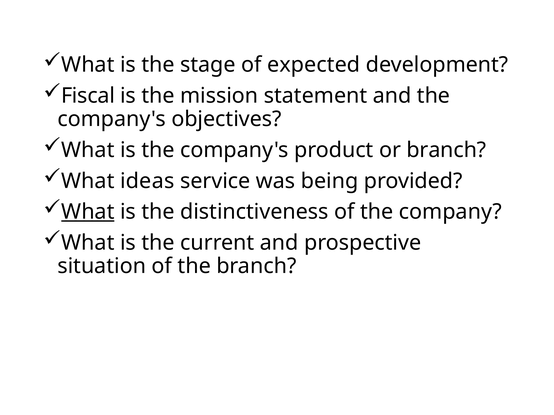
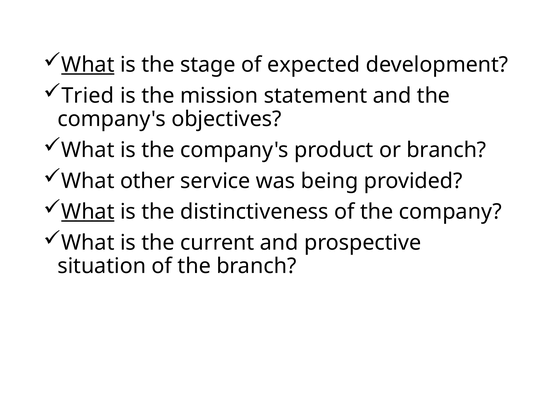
What underline: none -> present (88, 65)
Fiscal: Fiscal -> Tried (88, 96)
ideas: ideas -> other (147, 181)
